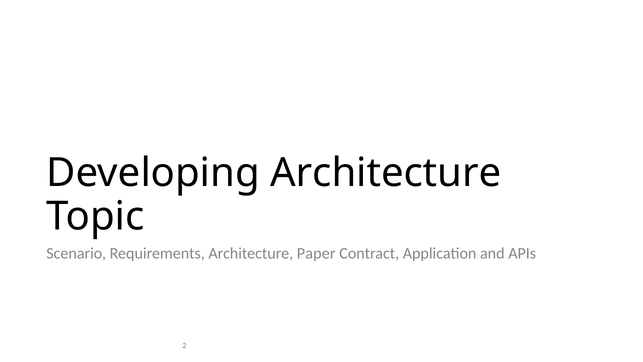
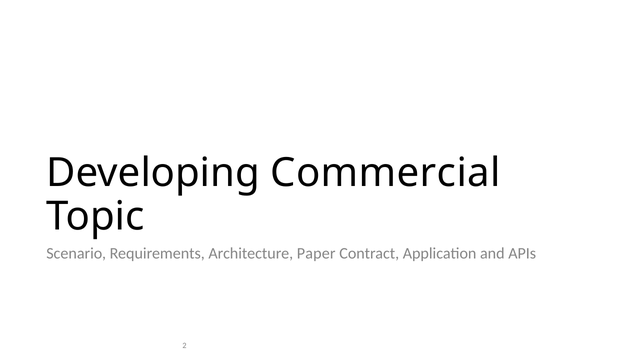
Developing Architecture: Architecture -> Commercial (386, 173)
